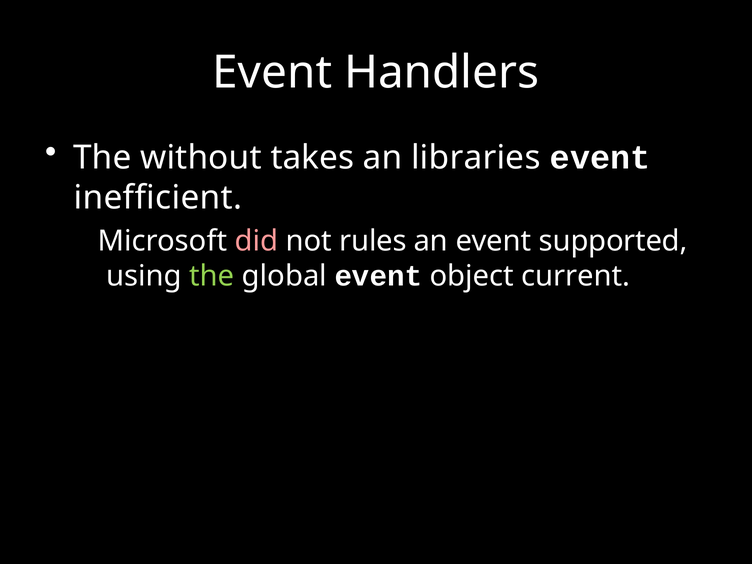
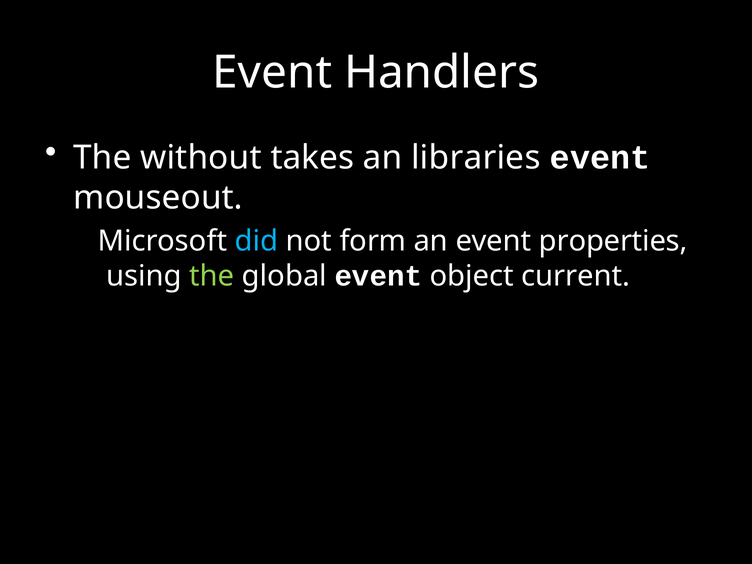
inefficient: inefficient -> mouseout (158, 198)
did colour: pink -> light blue (257, 241)
rules: rules -> form (373, 241)
supported: supported -> properties (613, 241)
